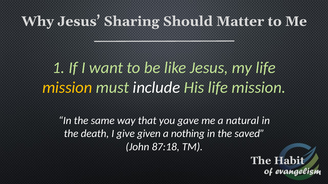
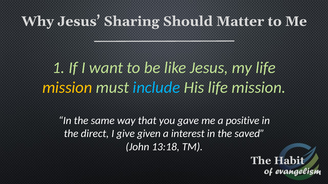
include colour: white -> light blue (156, 88)
natural: natural -> positive (243, 121)
death: death -> direct (95, 134)
nothing: nothing -> interest (188, 134)
87:18: 87:18 -> 13:18 (166, 147)
